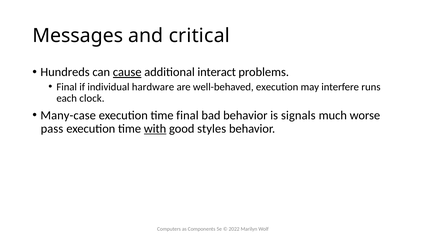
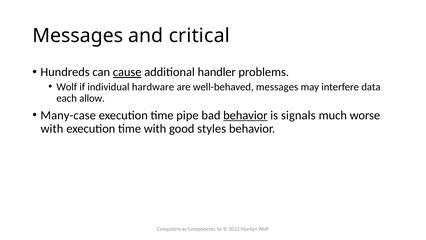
interact: interact -> handler (217, 72)
Final: Final -> Wolf (67, 87)
well-behaved execution: execution -> messages (277, 87)
runs: runs -> data (371, 87)
clock: clock -> allow (92, 98)
time final: final -> pipe (187, 115)
behavior underline: none -> present (245, 115)
pass: pass -> with (52, 129)
with underline: present -> none (155, 129)
